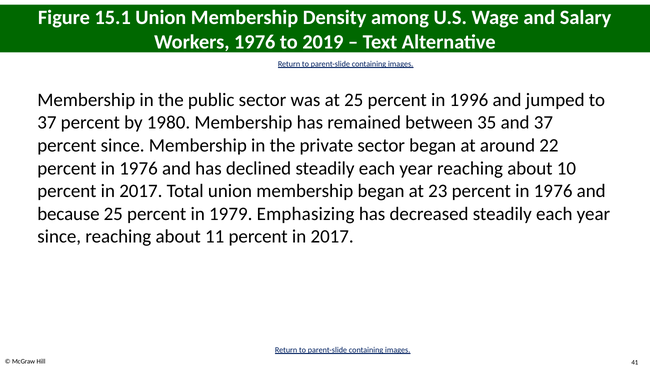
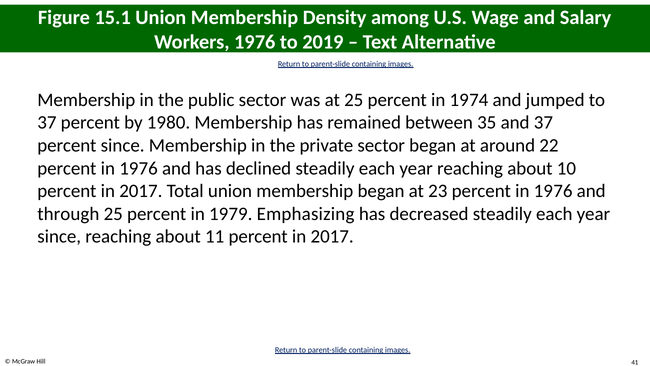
96: 96 -> 74 (479, 100)
because: because -> through (68, 214)
